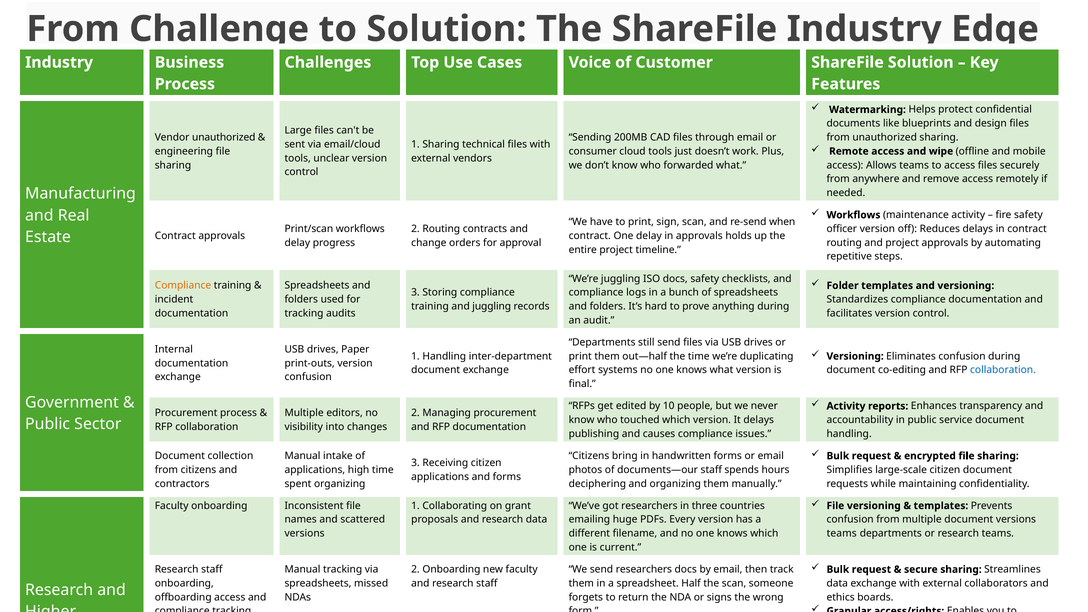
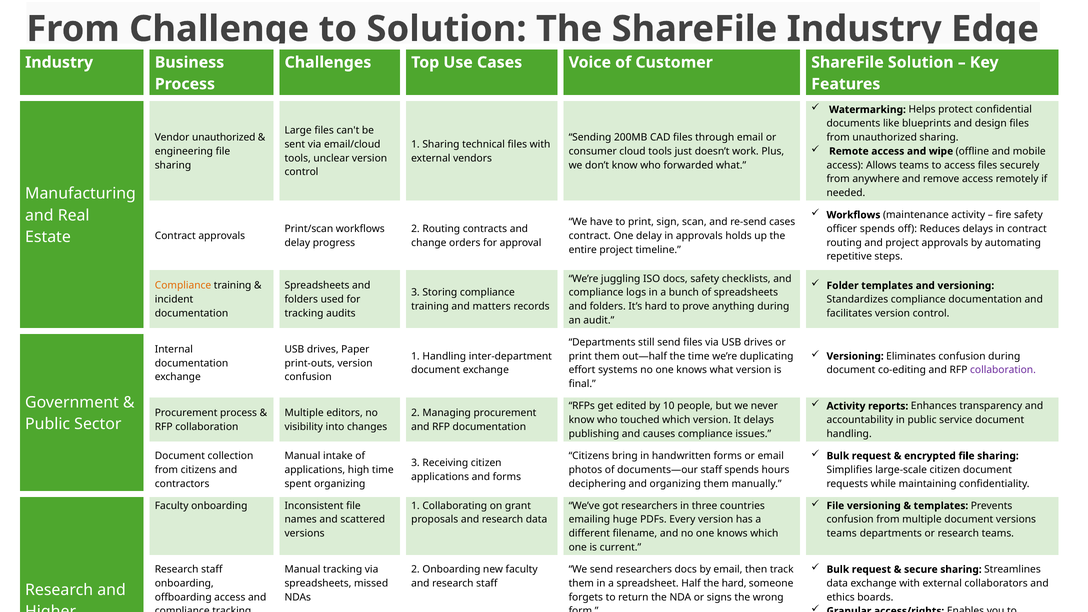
re-send when: when -> cases (782, 222)
officer version: version -> spends (877, 229)
and juggling: juggling -> matters (492, 306)
collaboration colour: blue -> purple (1003, 370)
the scan: scan -> hard (734, 583)
